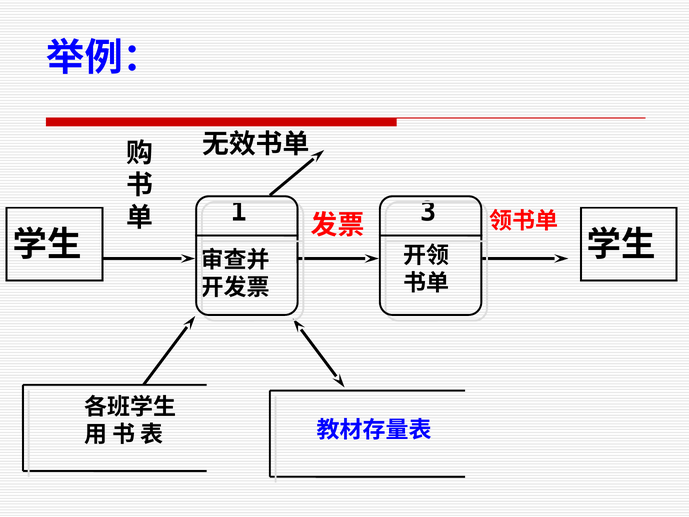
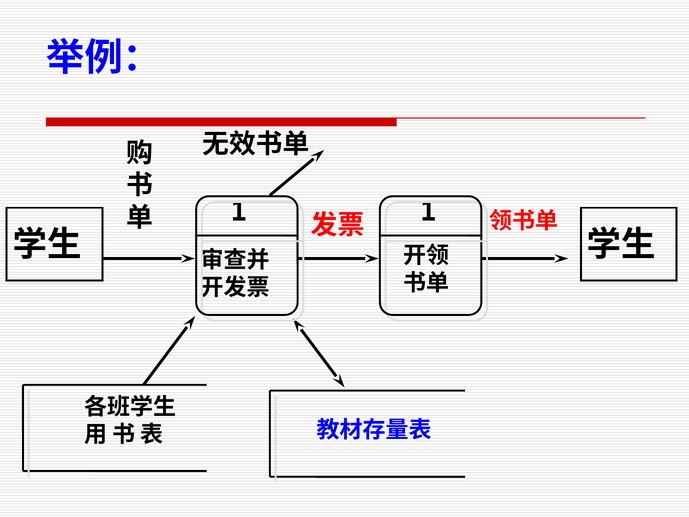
1 3: 3 -> 1 (428, 212)
